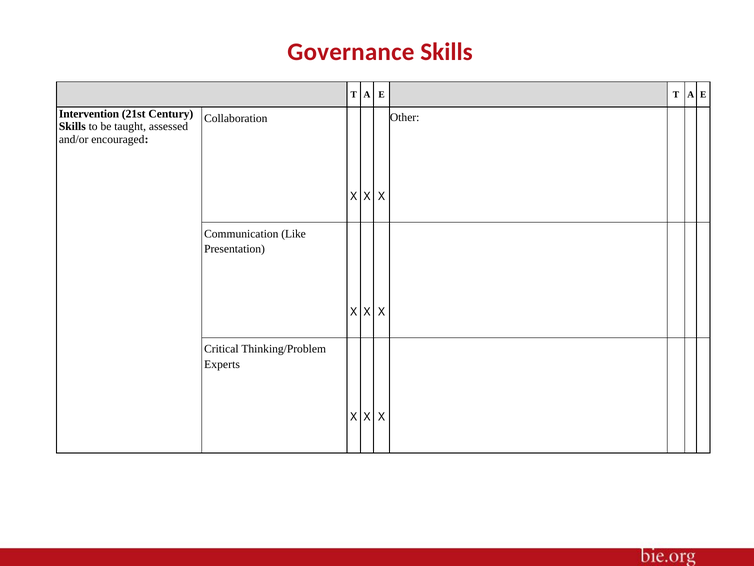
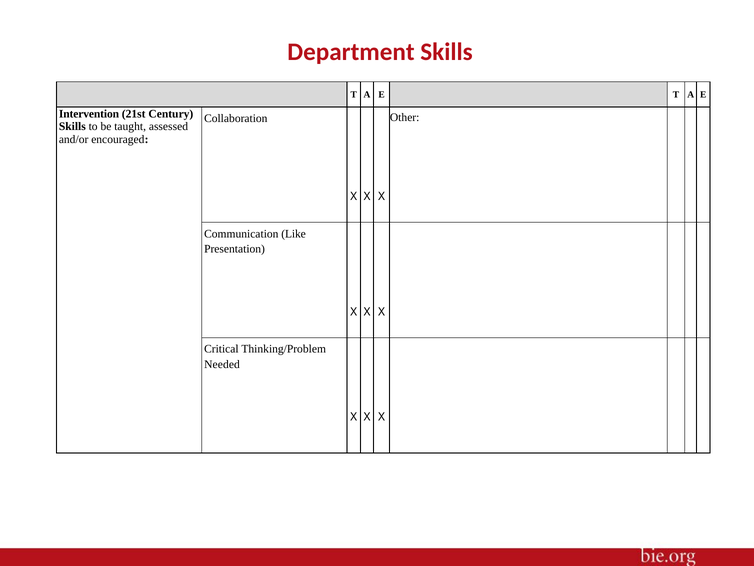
Governance: Governance -> Department (351, 52)
Experts: Experts -> Needed (222, 364)
